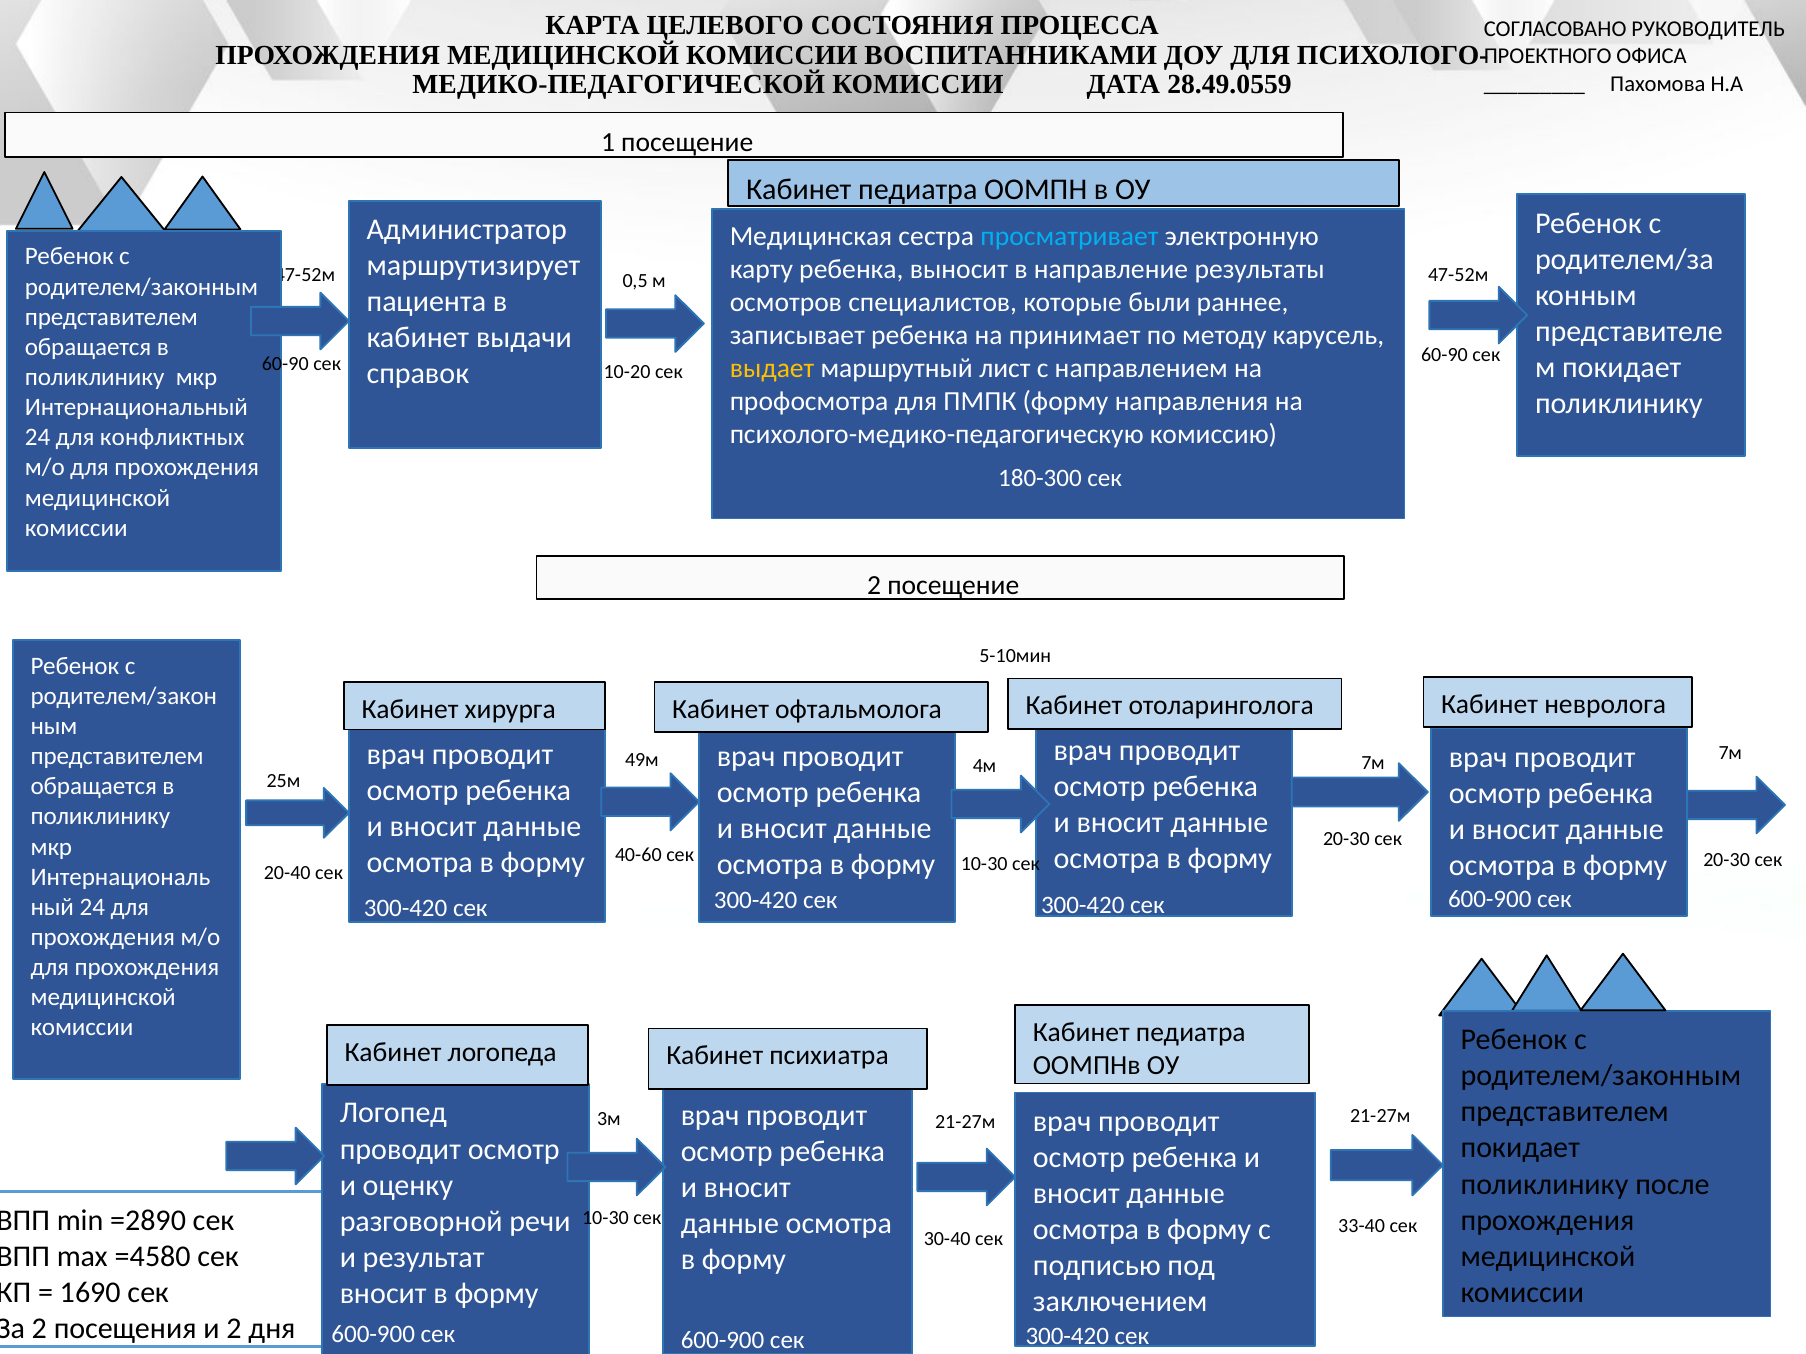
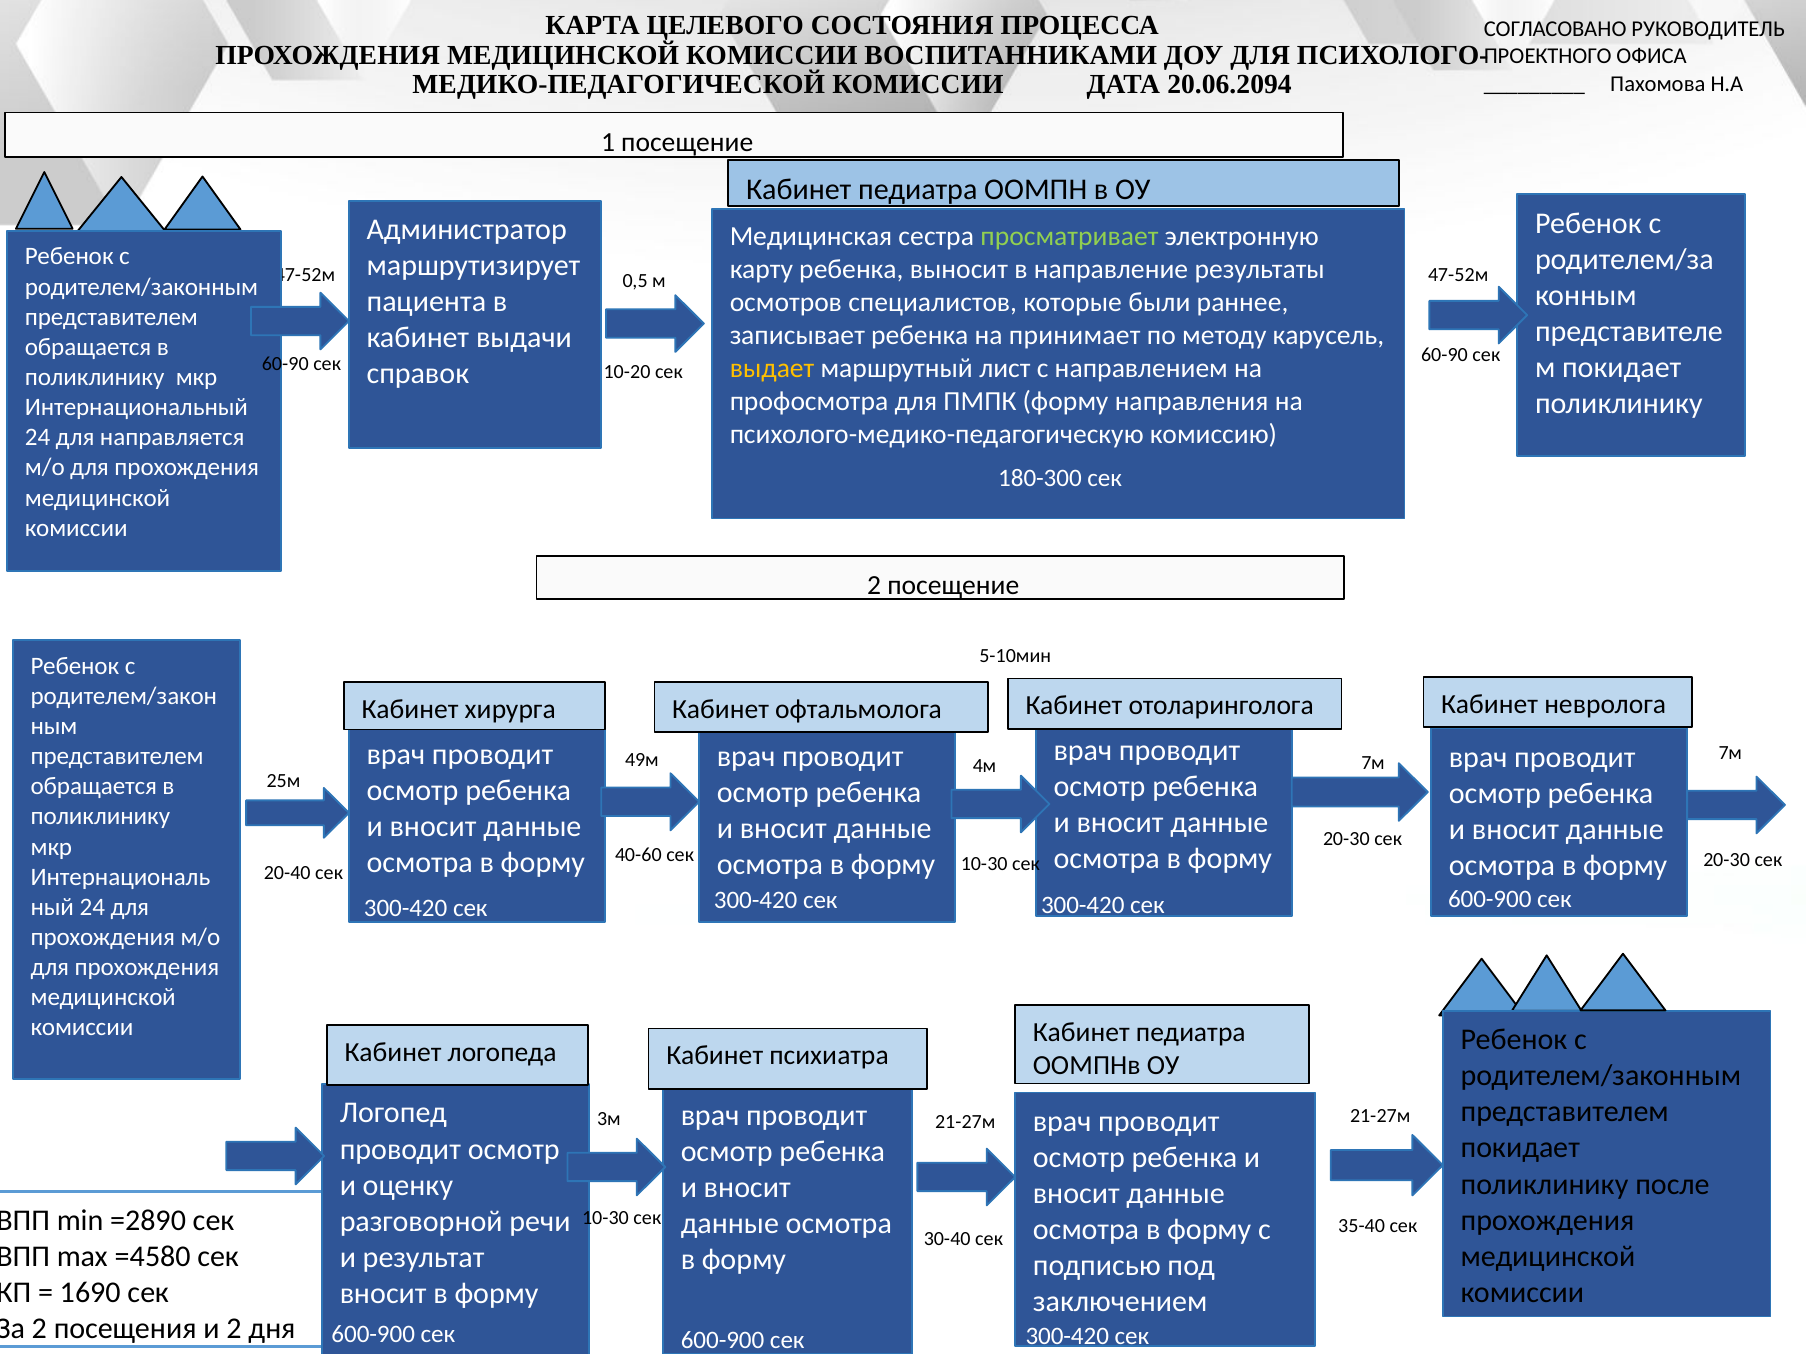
28.49.0559: 28.49.0559 -> 20.06.2094 (1229, 85)
просматривает colour: light blue -> light green (1069, 236)
конфликтных: конфликтных -> направляется (172, 438)
33-40: 33-40 -> 35-40 (1362, 1226)
